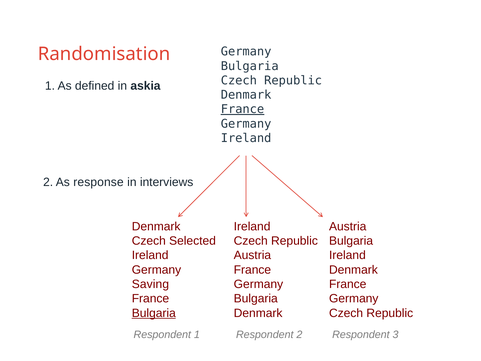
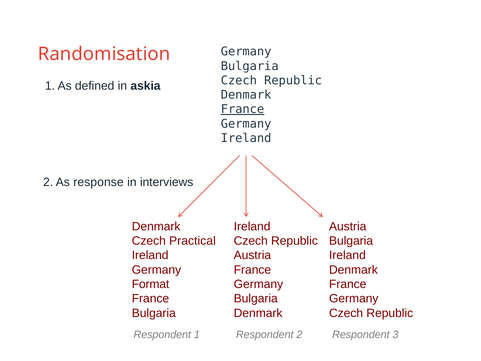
Selected: Selected -> Practical (192, 241)
Saving: Saving -> Format (151, 284)
Bulgaria underline: present -> none (154, 313)
